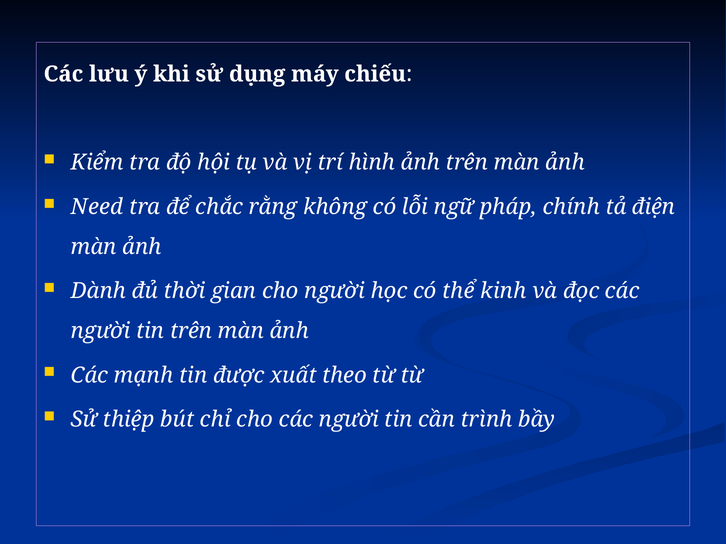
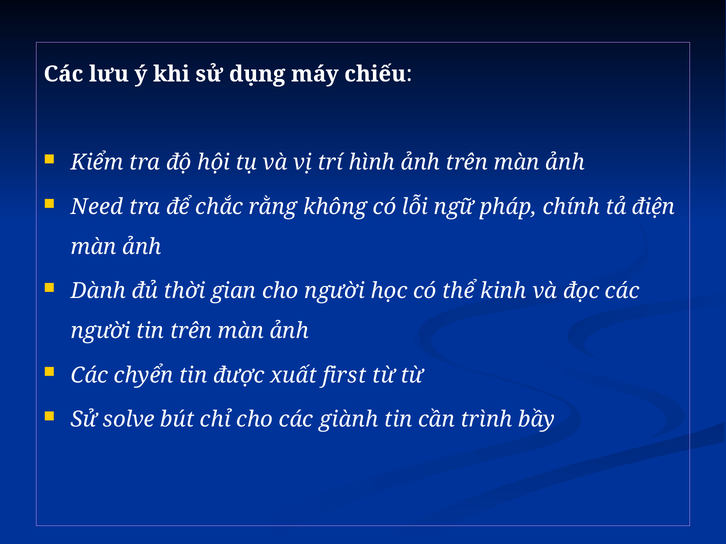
mạnh: mạnh -> chyển (144, 376)
theo: theo -> first (344, 376)
thiệp: thiệp -> solve (129, 420)
cho các người: người -> giành (349, 420)
